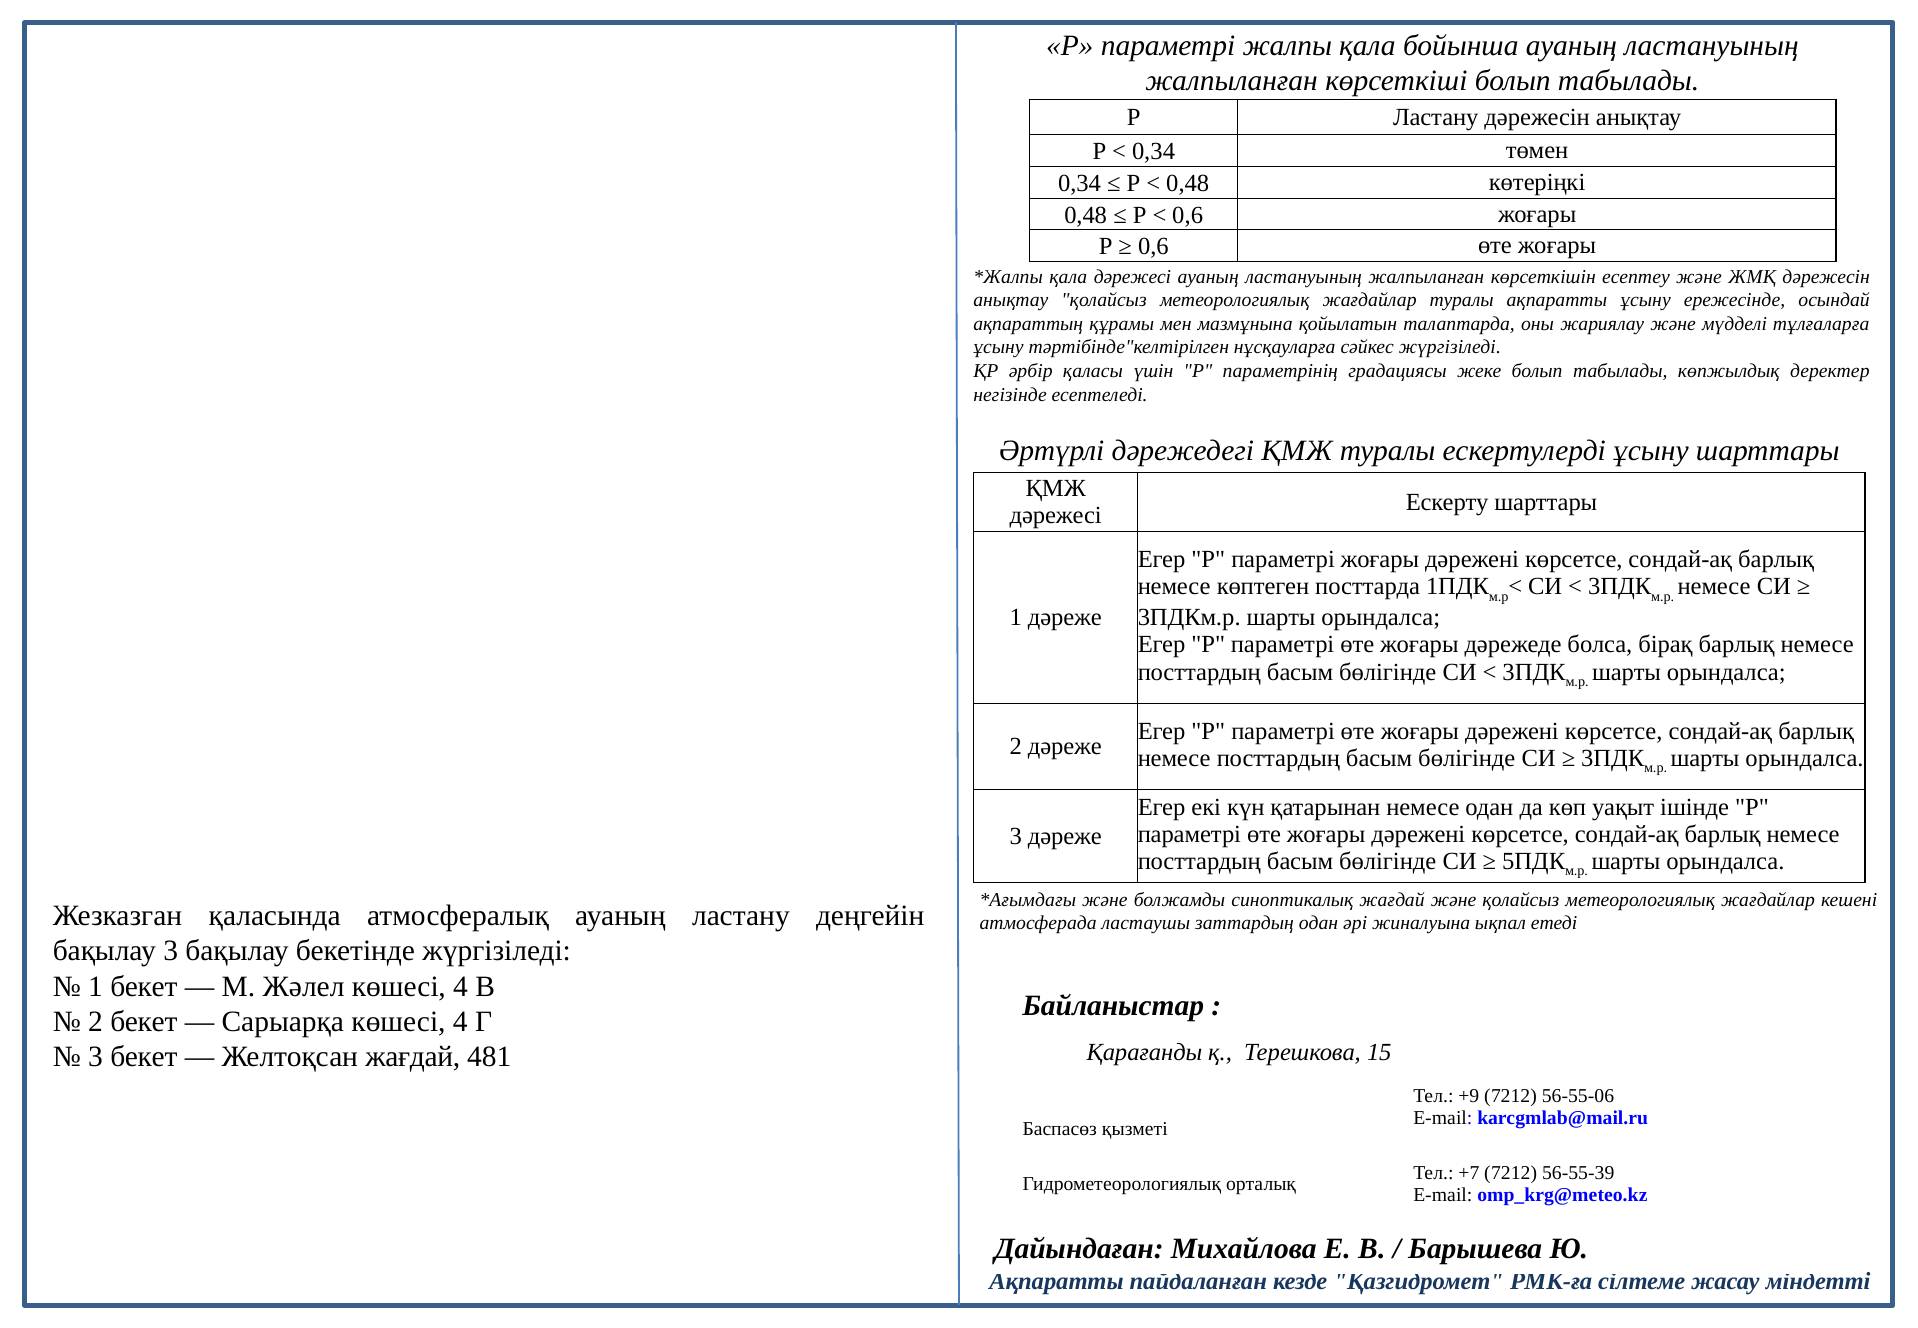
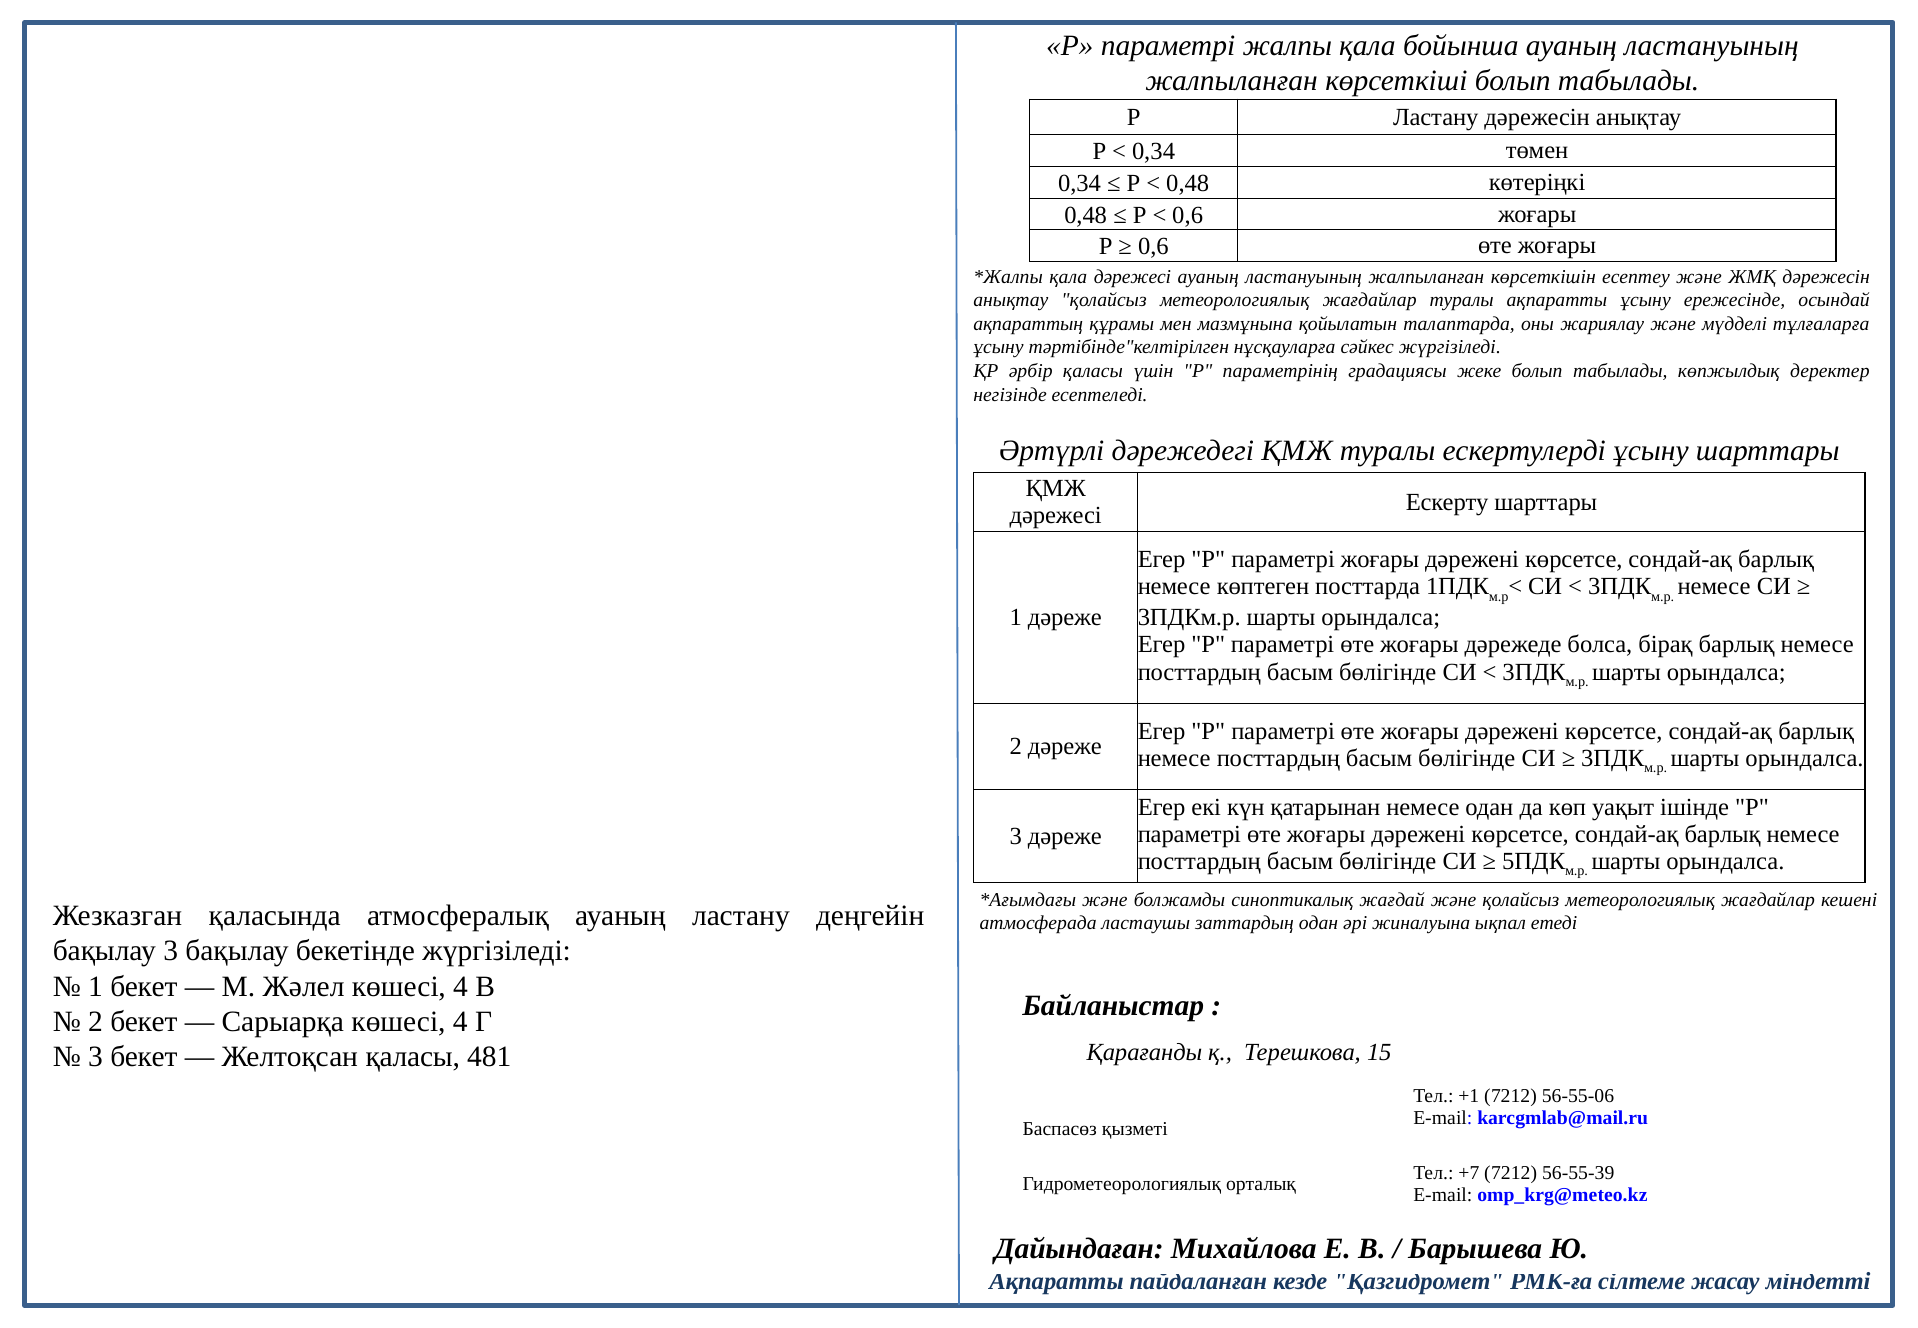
Желтоқсан жағдай: жағдай -> қаласы (413, 1057)
+9: +9 -> +1 (1469, 1096)
